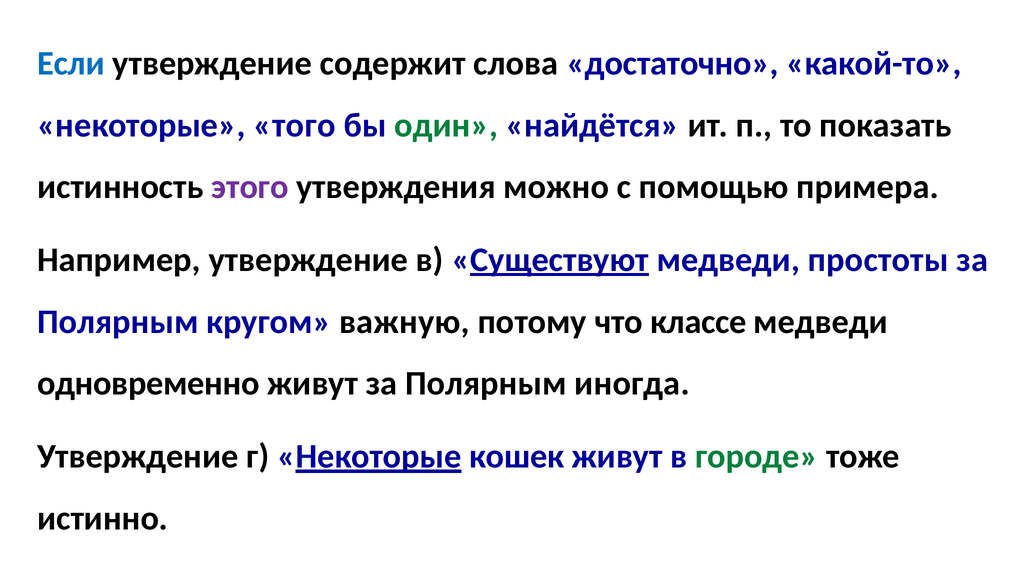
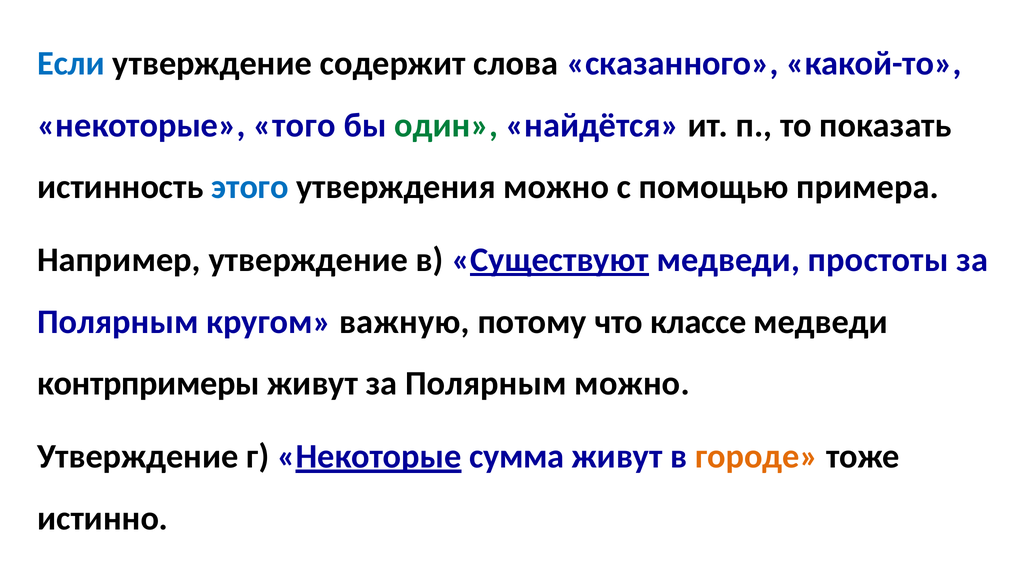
достаточно: достаточно -> сказанного (673, 63)
этого colour: purple -> blue (250, 187)
одновременно: одновременно -> контрпримеры (148, 384)
Полярным иногда: иногда -> можно (632, 384)
кошек: кошек -> сумма (517, 456)
городе colour: green -> orange (757, 456)
